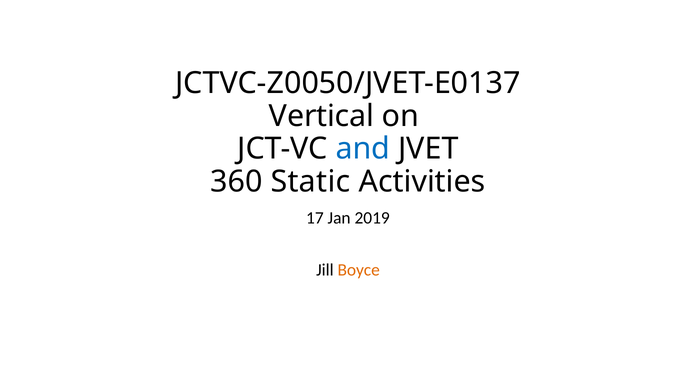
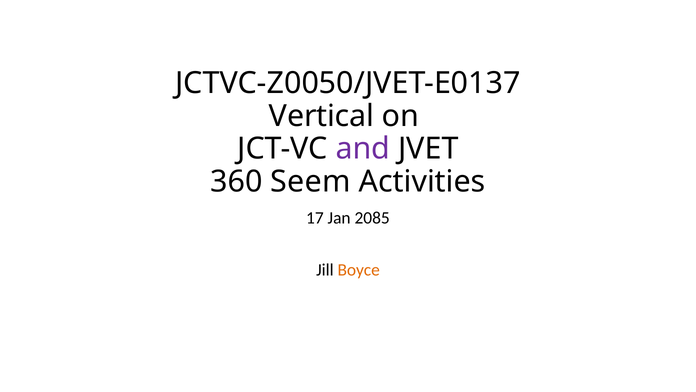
and colour: blue -> purple (363, 149)
Static: Static -> Seem (311, 182)
2019: 2019 -> 2085 (372, 218)
